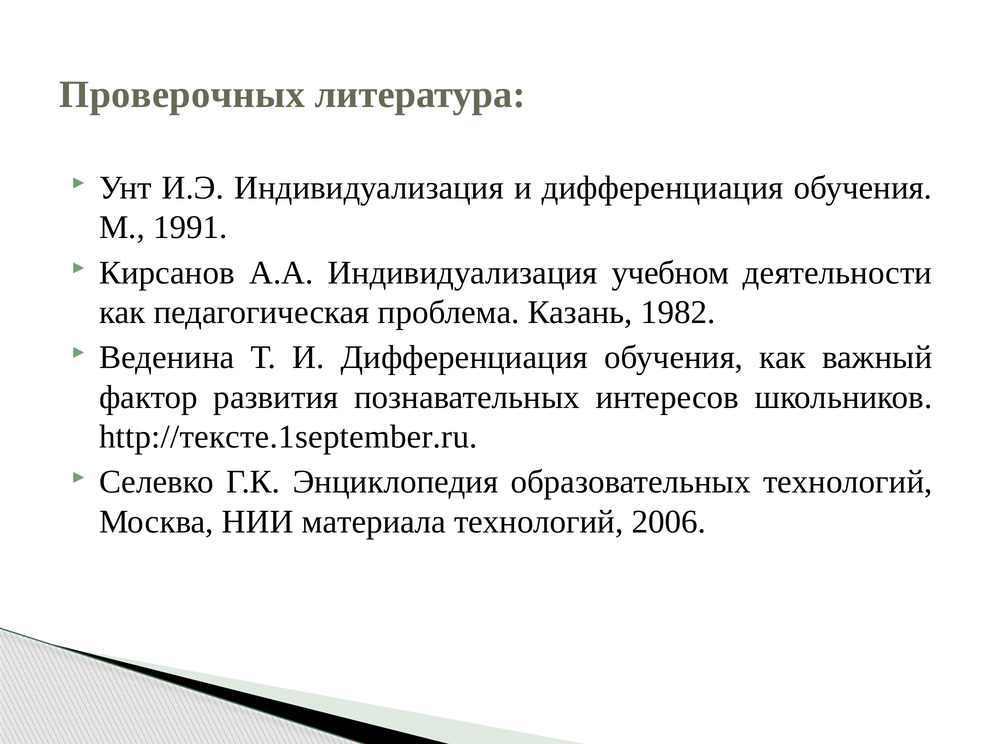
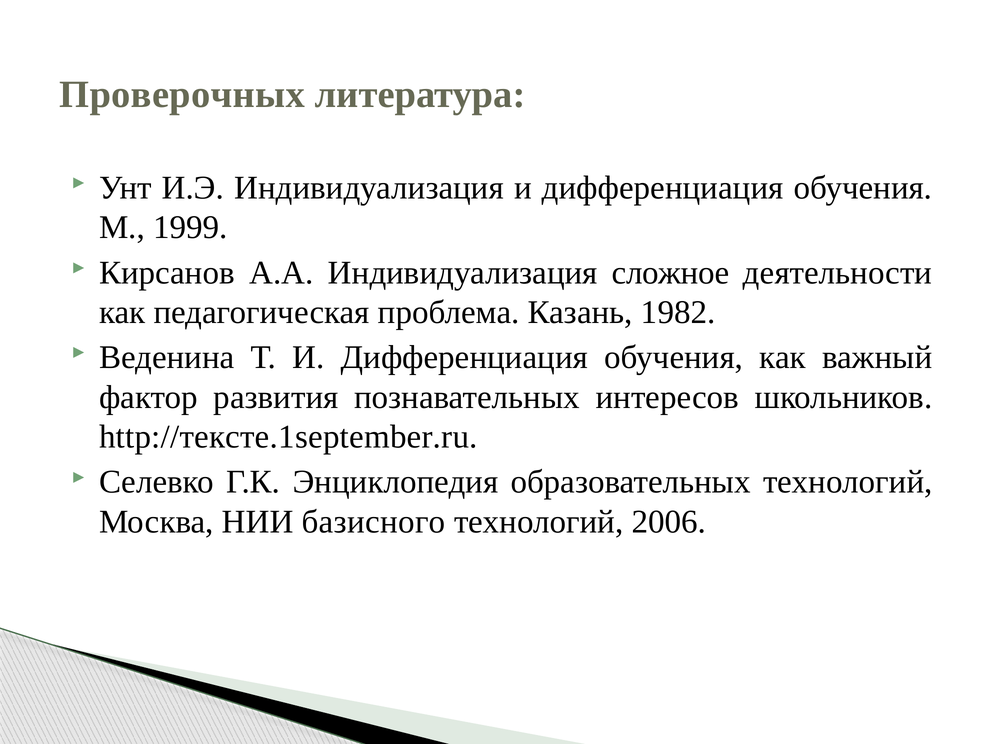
1991: 1991 -> 1999 (190, 227)
учебном: учебном -> сложное (671, 273)
материала: материала -> базисного (374, 522)
